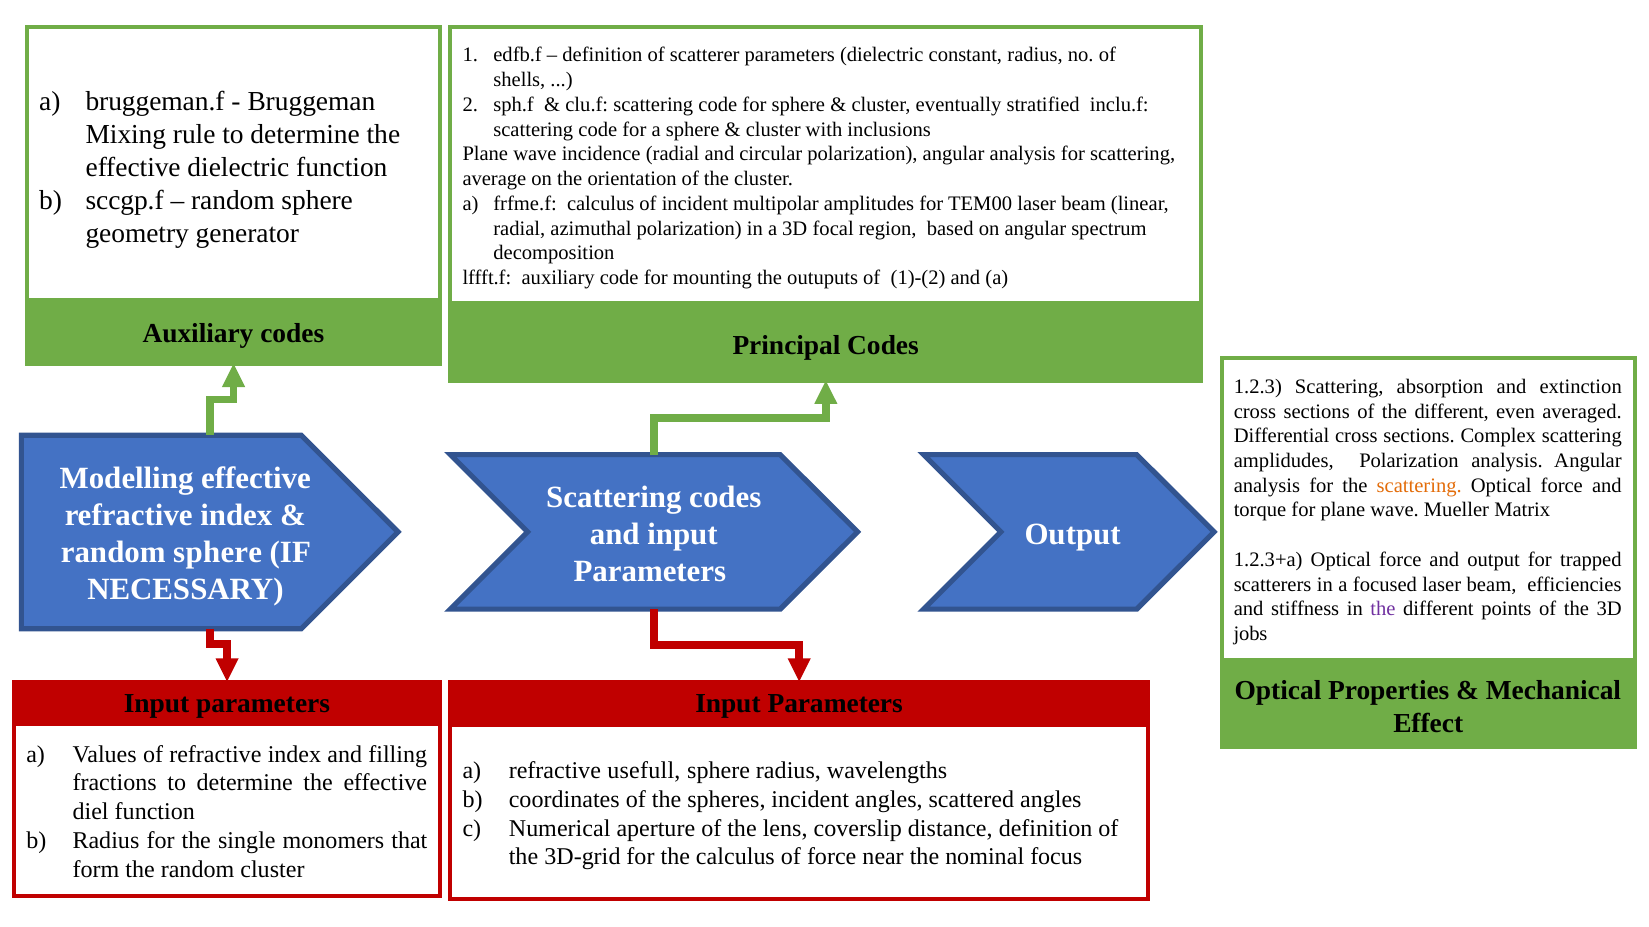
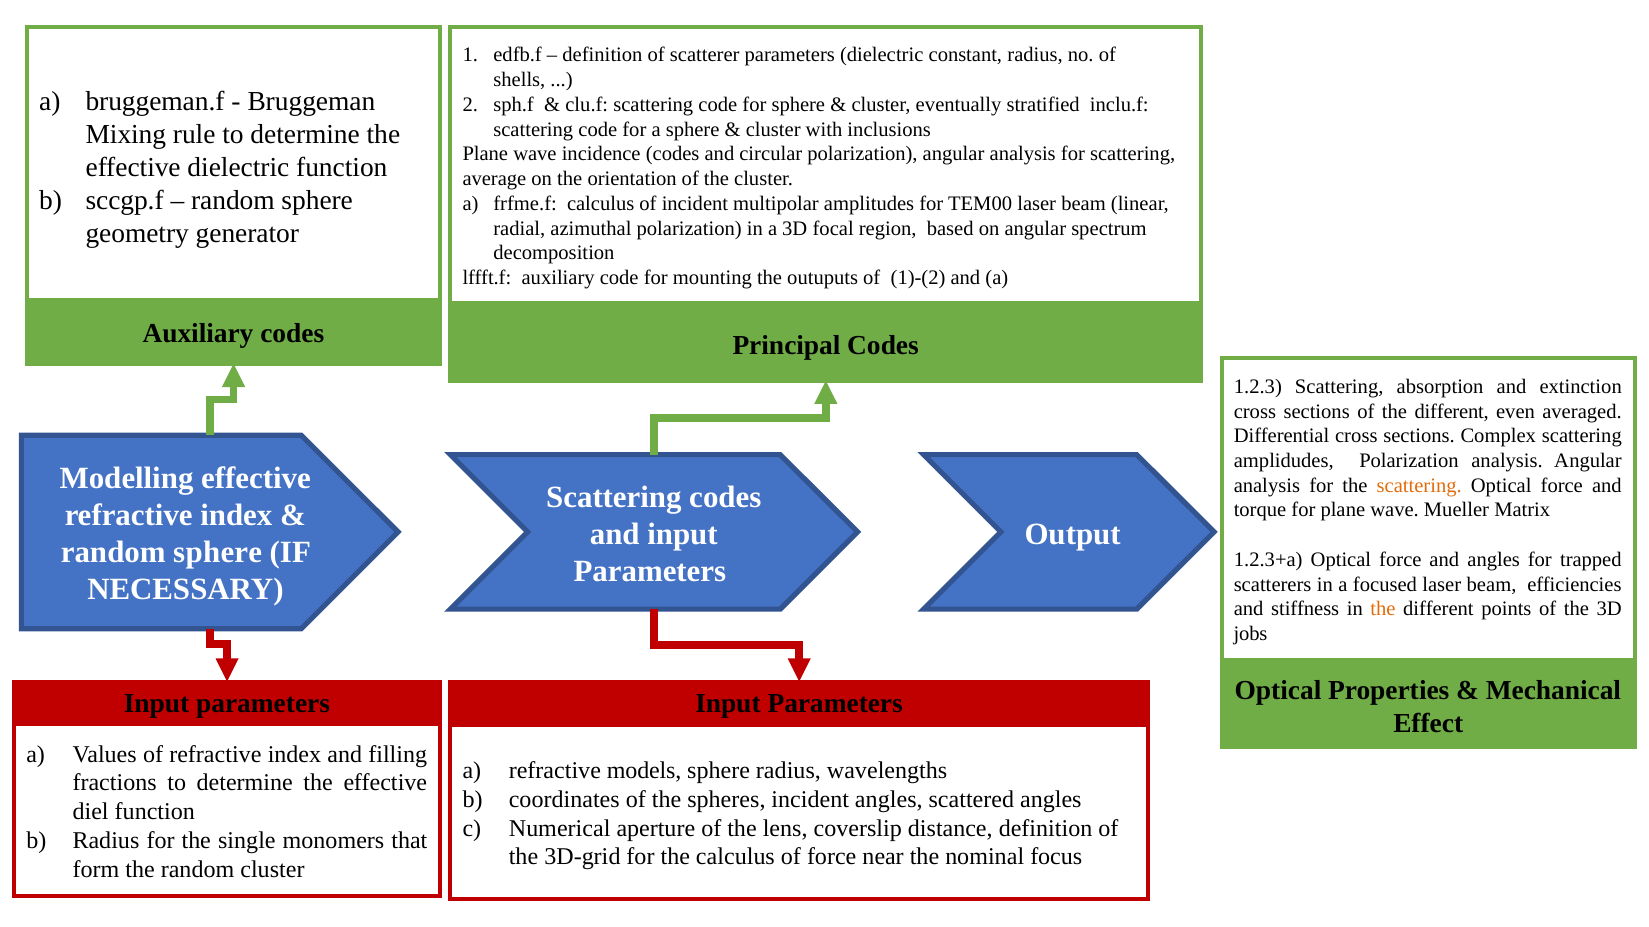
incidence radial: radial -> codes (673, 154)
and output: output -> angles (1494, 560)
the colour: purple -> orange (1383, 609)
usefull: usefull -> models (644, 771)
